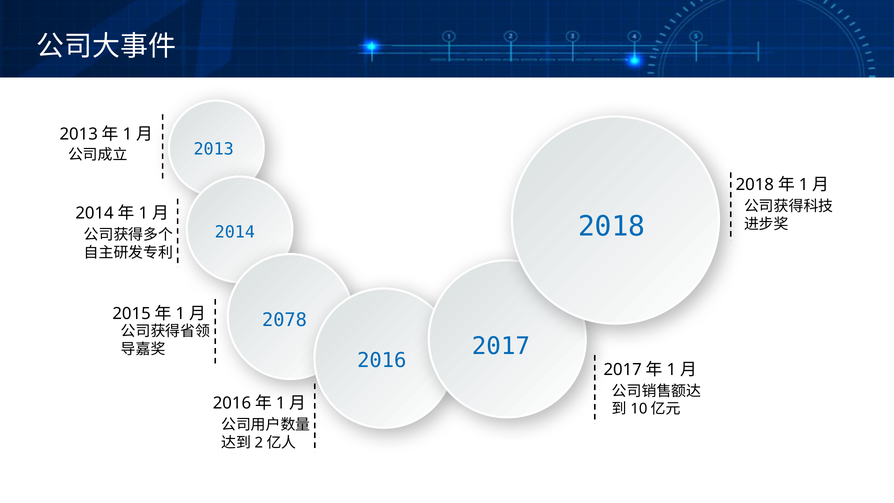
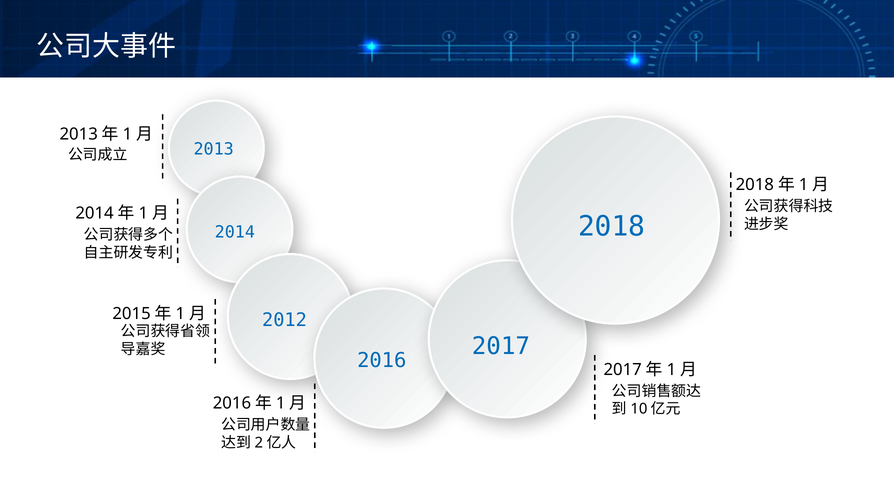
2078: 2078 -> 2012 (284, 320)
